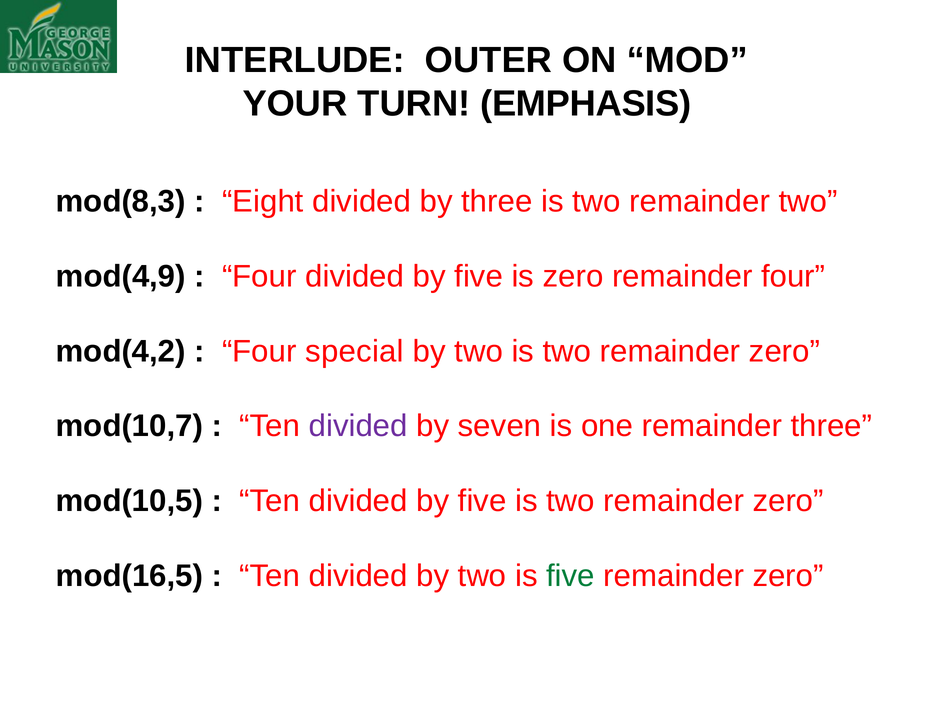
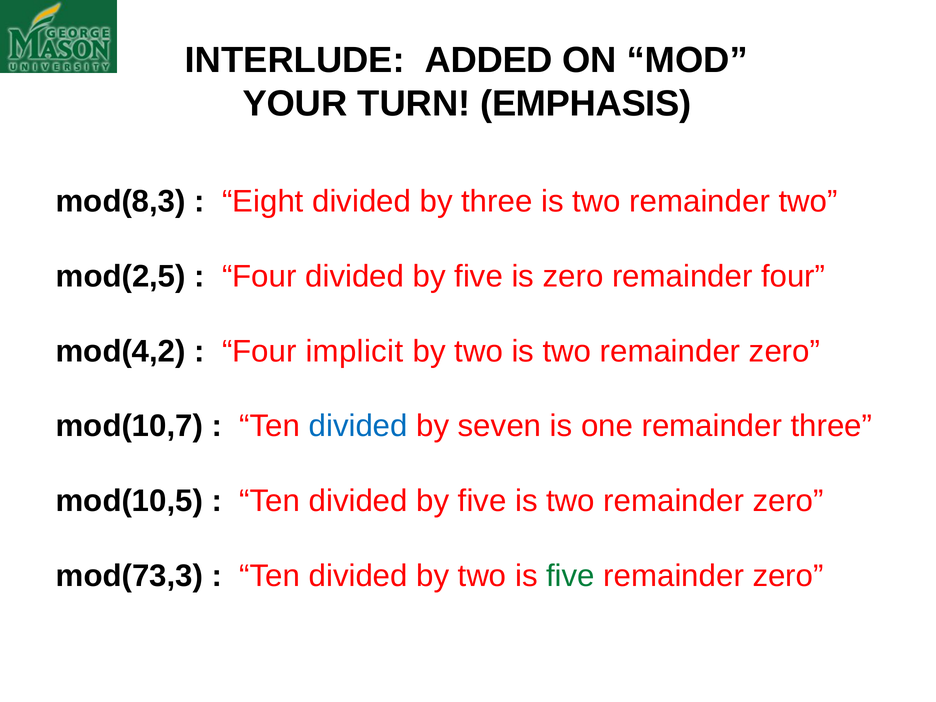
OUTER: OUTER -> ADDED (489, 60)
mod(4,9: mod(4,9 -> mod(2,5 (121, 276)
special: special -> implicit (355, 351)
divided colour: purple -> blue (358, 426)
mod(16,5: mod(16,5 -> mod(73,3 (129, 576)
